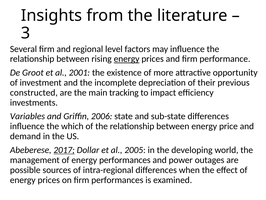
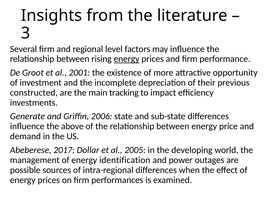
Variables: Variables -> Generate (27, 116)
which: which -> above (72, 126)
2017 underline: present -> none (64, 150)
energy performances: performances -> identification (125, 160)
